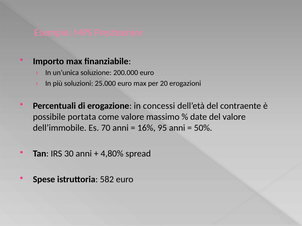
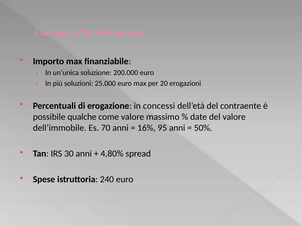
portata: portata -> qualche (82, 117)
582: 582 -> 240 (107, 180)
